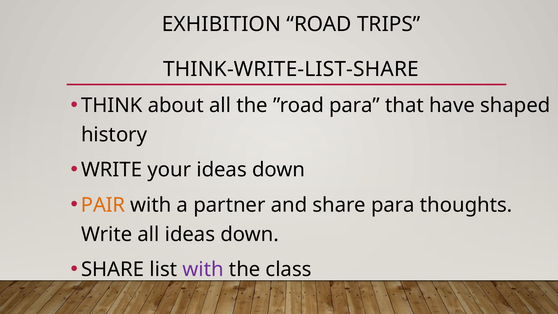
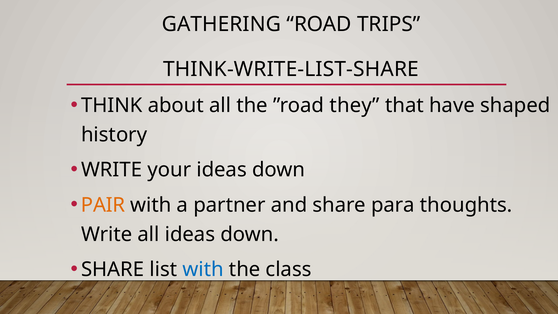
EXHIBITION: EXHIBITION -> GATHERING (221, 24)
”road para: para -> they (354, 105)
with colour: purple -> blue (203, 269)
